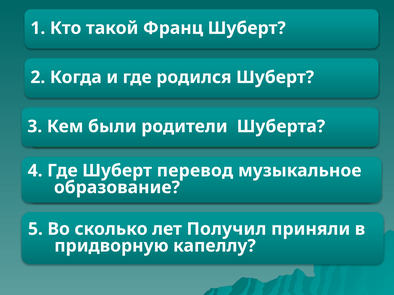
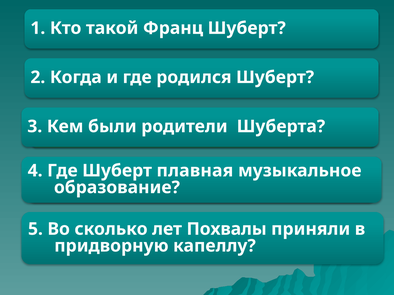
перевод: перевод -> плавная (195, 171)
Получил: Получил -> Похвалы (227, 229)
